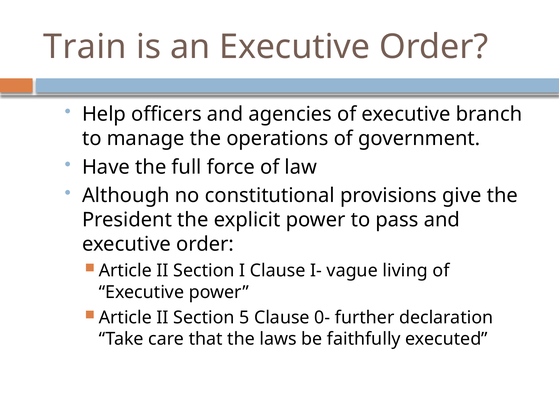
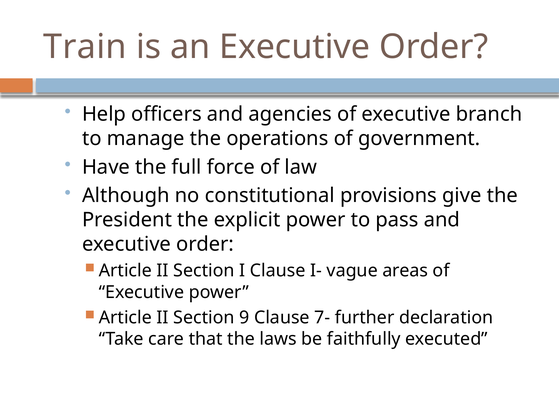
living: living -> areas (405, 270)
5: 5 -> 9 (244, 317)
0-: 0- -> 7- (322, 317)
